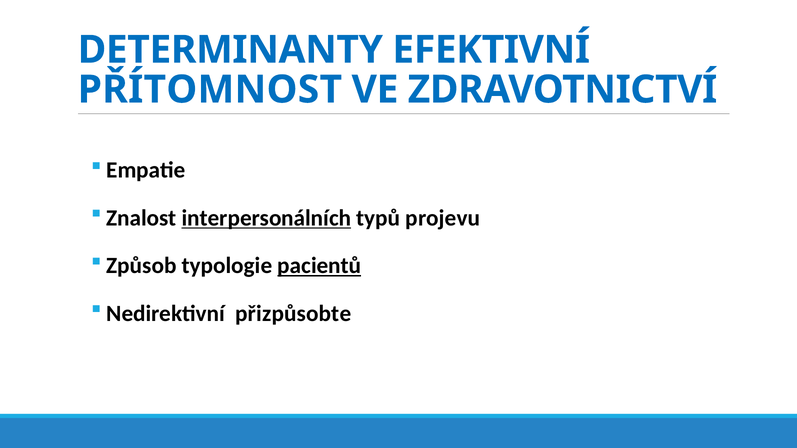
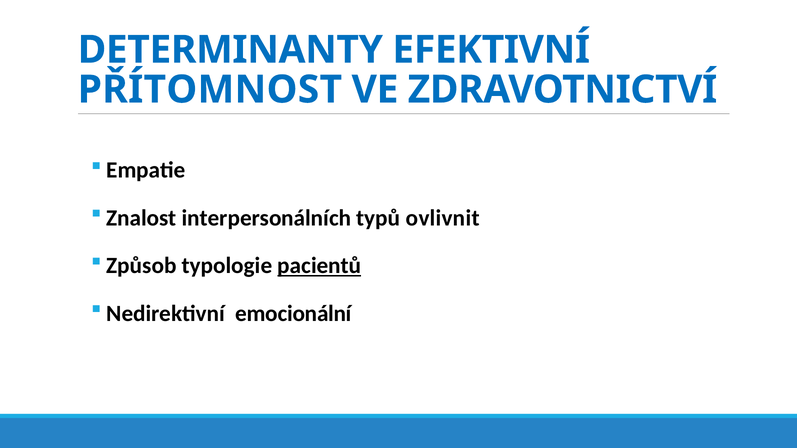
interpersonálních underline: present -> none (266, 218)
projevu: projevu -> ovlivnit (443, 218)
přizpůsobte: přizpůsobte -> emocionální (293, 314)
